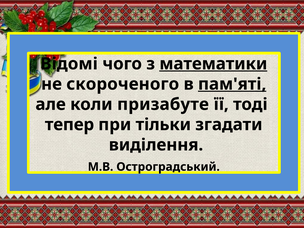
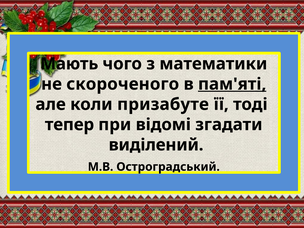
Відомі: Відомі -> Мають (69, 64)
математики underline: present -> none (213, 64)
тільки: тільки -> відомі (163, 125)
виділення: виділення -> виділений (156, 145)
